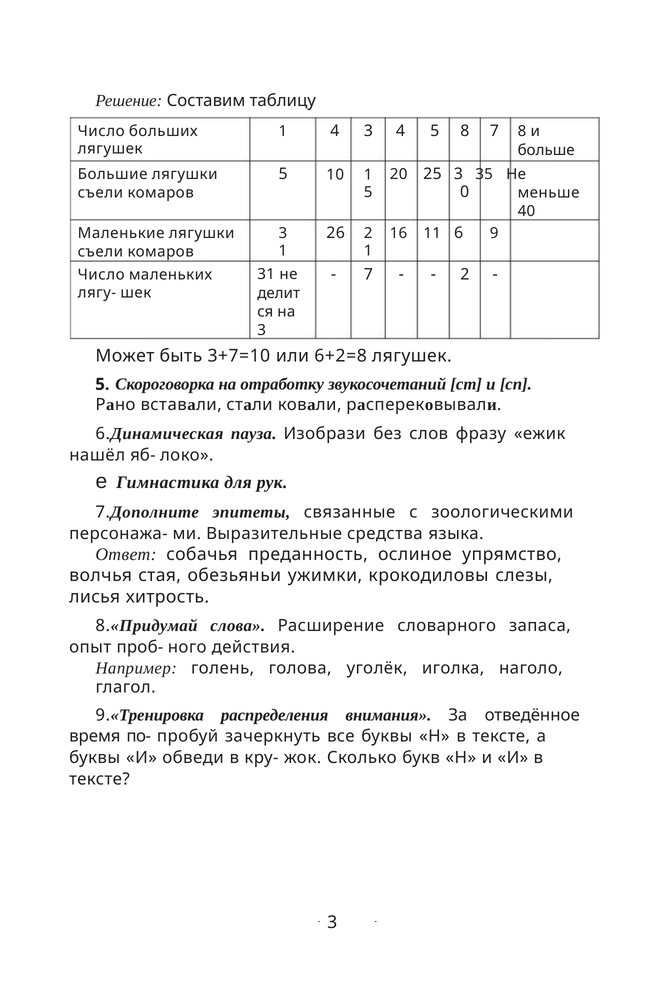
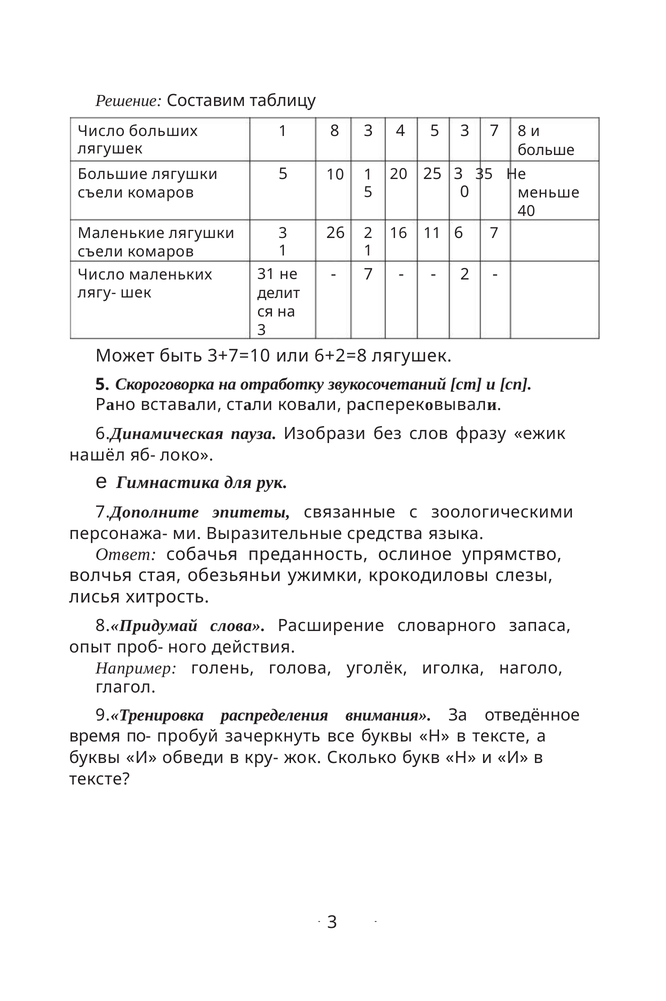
1 4: 4 -> 8 (335, 131)
5 8: 8 -> 3 (465, 131)
6 9: 9 -> 7 (494, 233)
